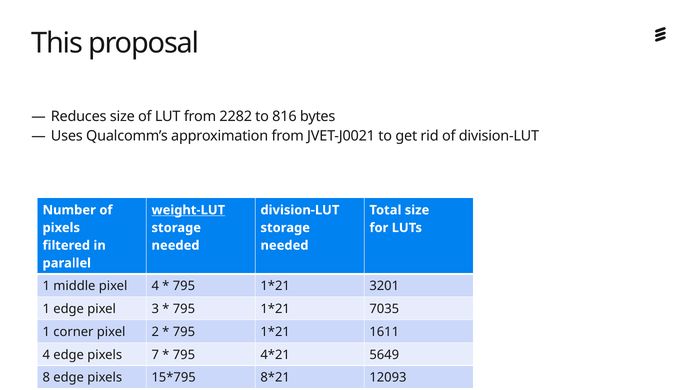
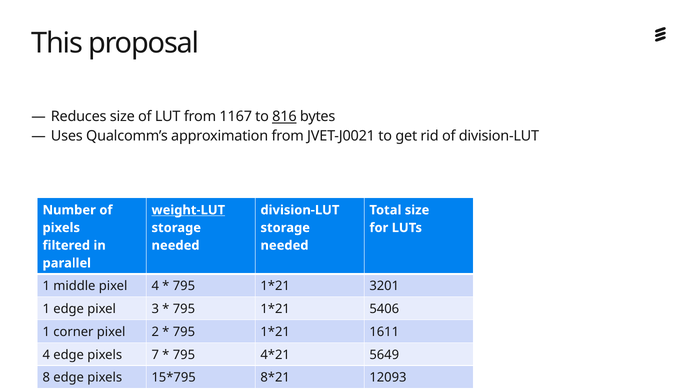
2282: 2282 -> 1167 (236, 117)
816 underline: none -> present (284, 117)
7035: 7035 -> 5406 (384, 309)
